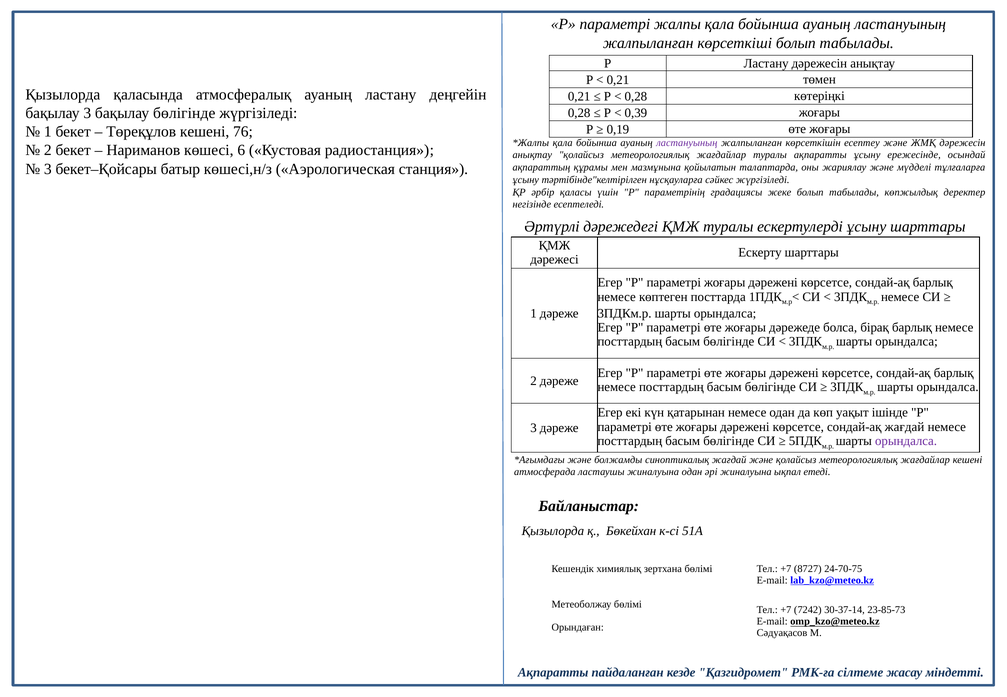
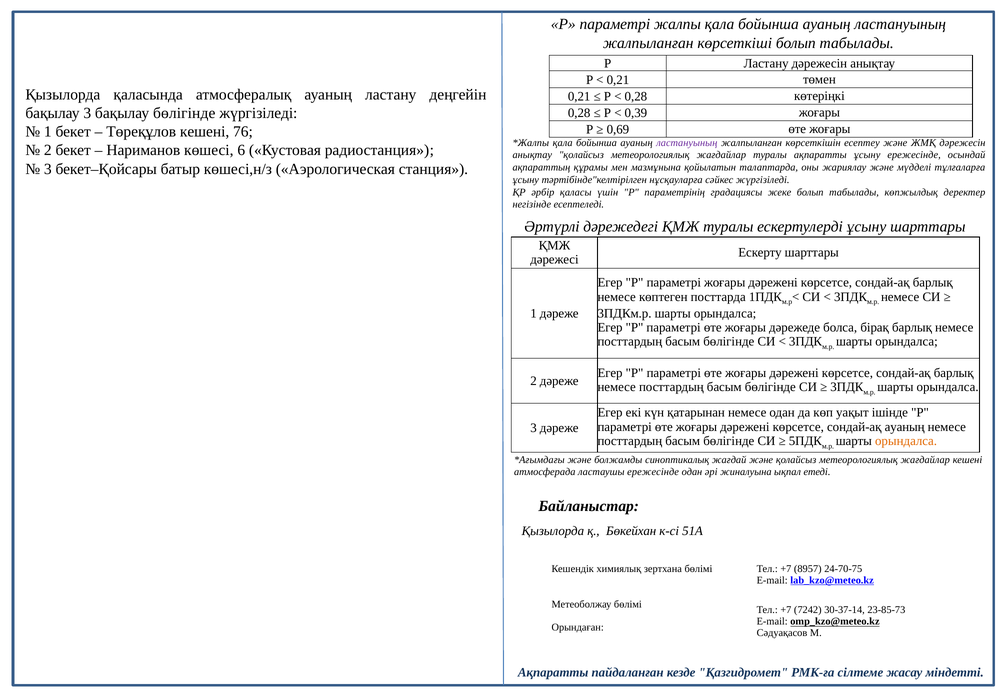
0,19: 0,19 -> 0,69 (618, 130)
сондай-ақ жағдай: жағдай -> ауаның (905, 427)
орындалса colour: purple -> orange (906, 441)
ластаушы жиналуына: жиналуына -> ережесінде (653, 472)
8727: 8727 -> 8957 (808, 569)
